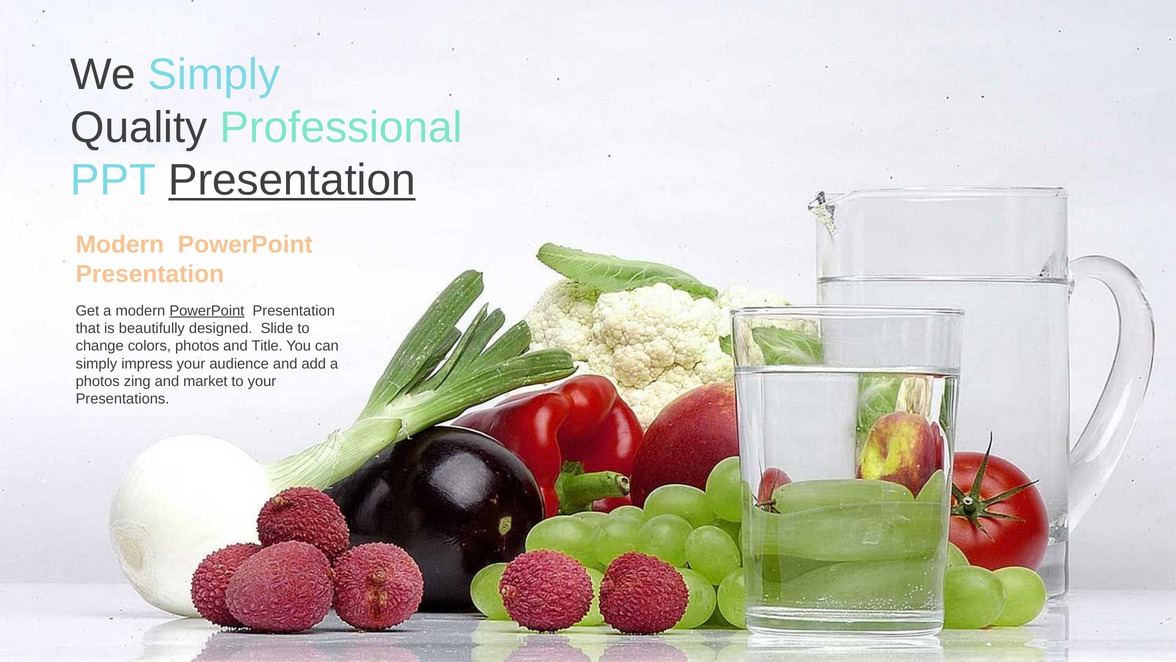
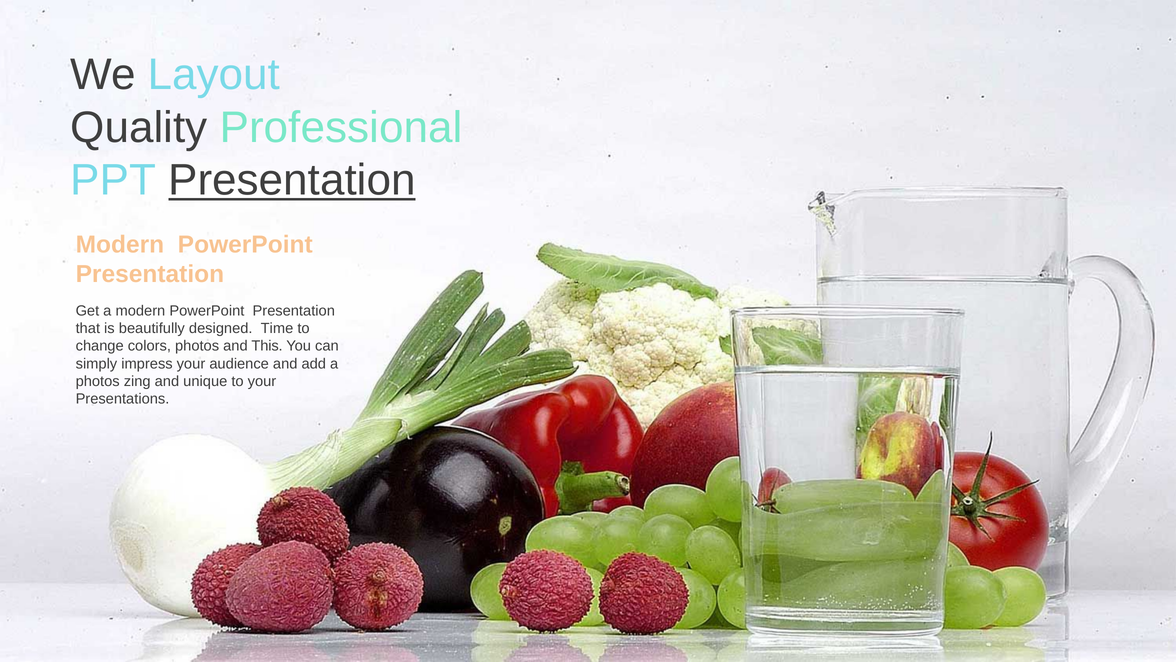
We Simply: Simply -> Layout (214, 74)
PowerPoint underline: present -> none (207, 311)
Slide: Slide -> Time (277, 328)
Title: Title -> This (267, 346)
market: market -> unique (205, 381)
